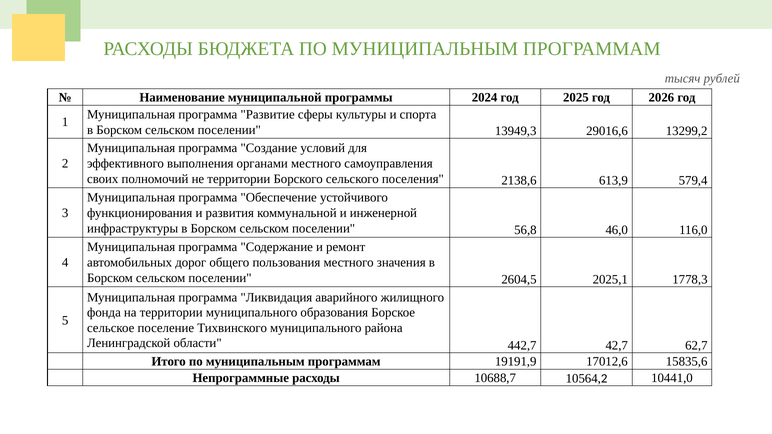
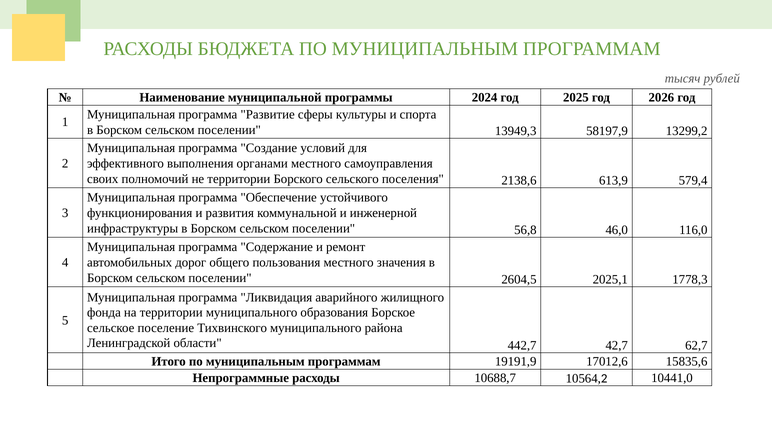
29016,6: 29016,6 -> 58197,9 (607, 131)
